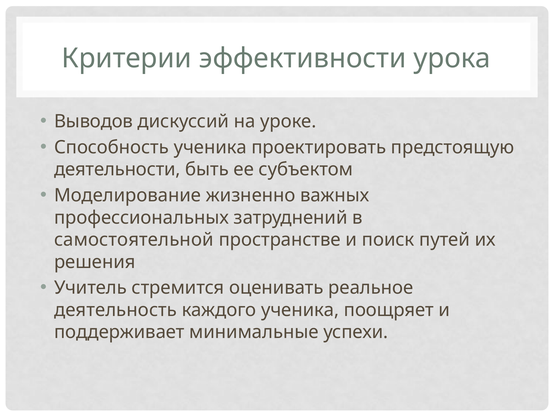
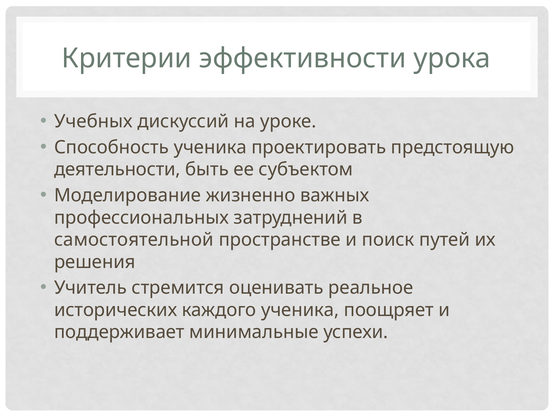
Выводов: Выводов -> Учебных (93, 121)
деятельность: деятельность -> исторических (116, 310)
